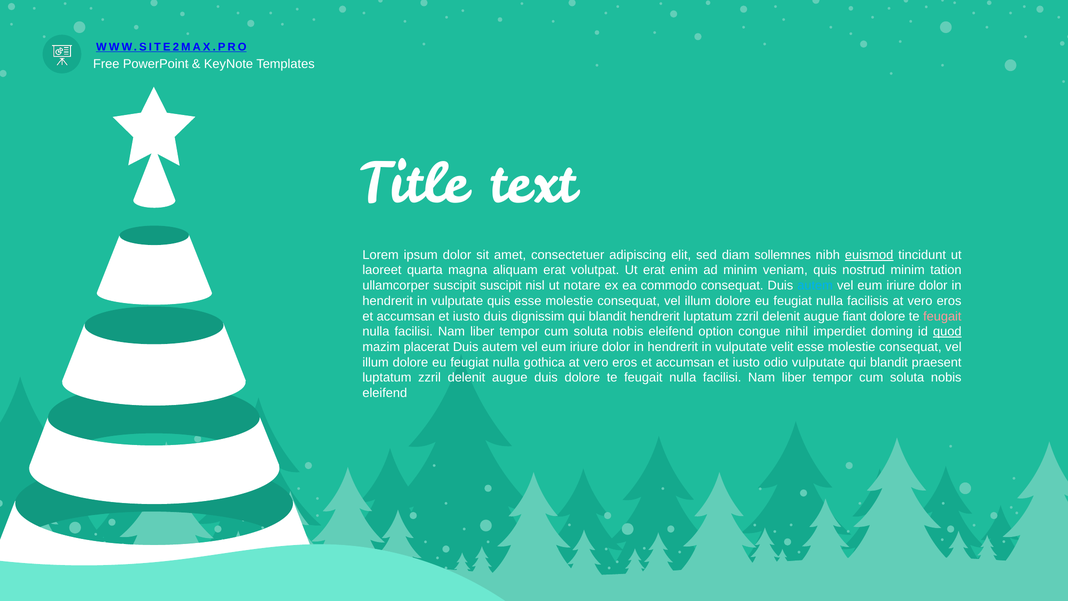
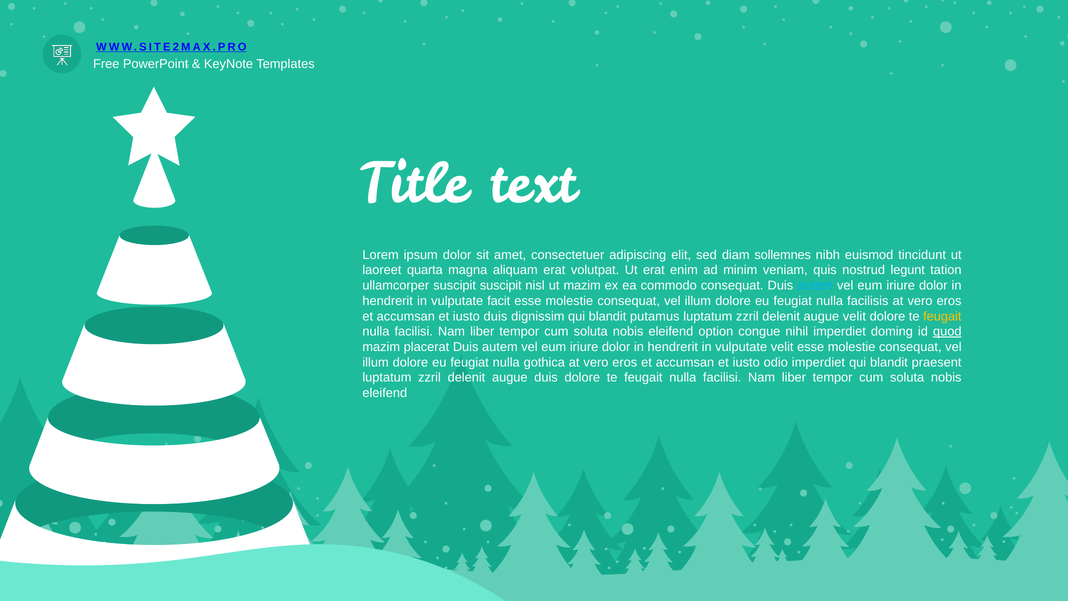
euismod underline: present -> none (869, 255)
nostrud minim: minim -> legunt (908, 270)
ut notare: notare -> mazim (582, 285)
vulputate quis: quis -> facit (499, 301)
blandit hendrerit: hendrerit -> putamus (655, 316)
augue fiant: fiant -> velit (854, 316)
feugait colour: pink -> yellow (942, 316)
odio vulputate: vulputate -> imperdiet (818, 362)
